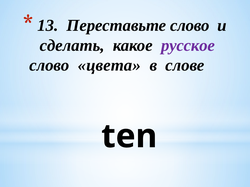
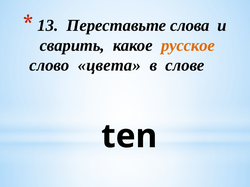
Переставьте слово: слово -> слова (190, 25)
сделать: сделать -> сварить (72, 45)
русское colour: purple -> orange (188, 45)
